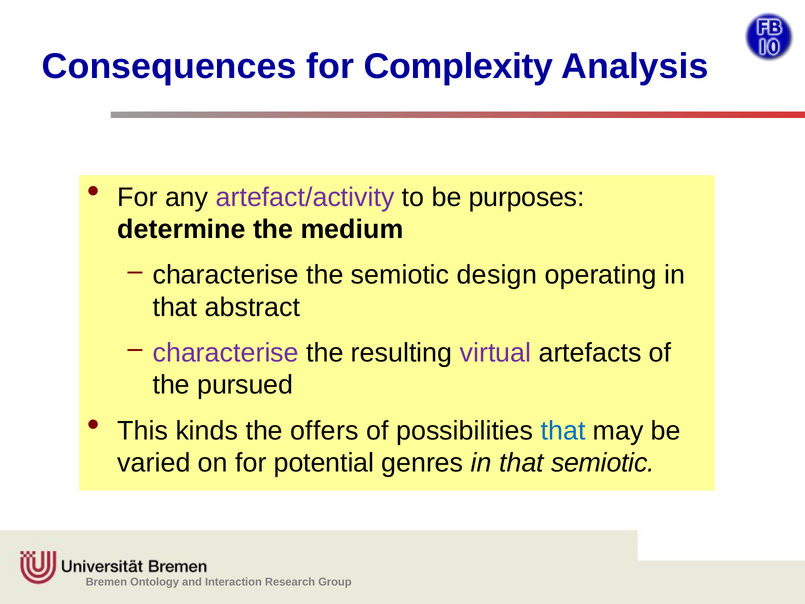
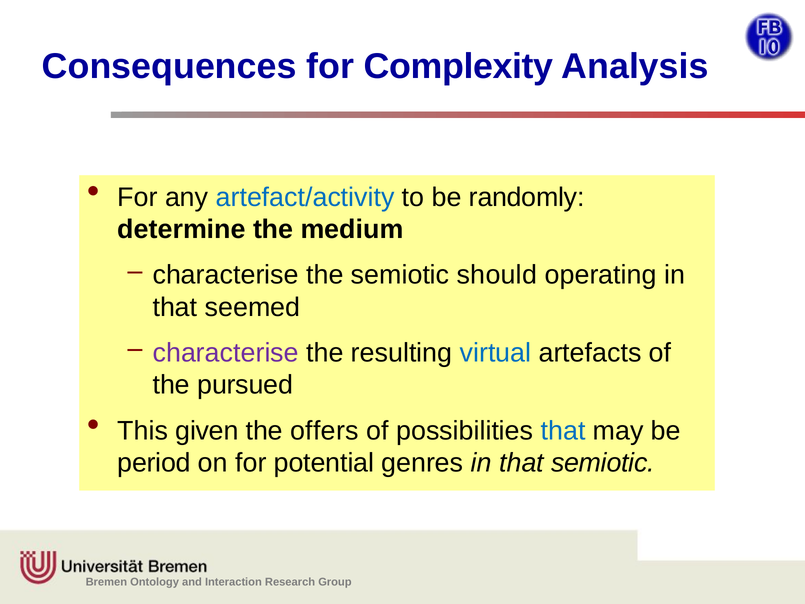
artefact/activity colour: purple -> blue (305, 197)
purposes: purposes -> randomly (527, 197)
design: design -> should (497, 275)
abstract: abstract -> seemed (253, 307)
virtual colour: purple -> blue (495, 353)
kinds: kinds -> given (207, 431)
varied: varied -> period (154, 463)
